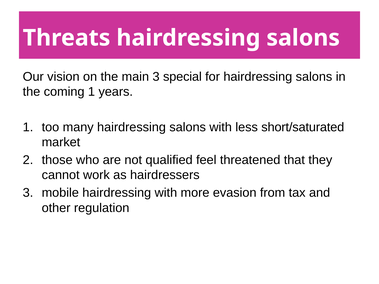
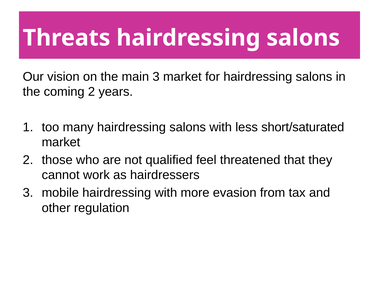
3 special: special -> market (182, 77)
coming 1: 1 -> 2 (91, 92)
